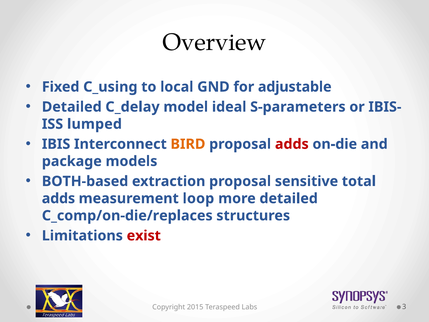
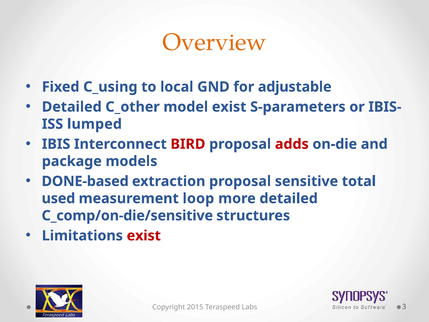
Overview colour: black -> orange (215, 42)
C_delay: C_delay -> C_other (133, 107)
model ideal: ideal -> exist (229, 107)
BIRD colour: orange -> red (188, 144)
BOTH-based: BOTH-based -> DONE-based (85, 181)
adds: adds -> used (58, 198)
C_comp/on-die/replaces: C_comp/on-die/replaces -> C_comp/on-die/sensitive (127, 215)
